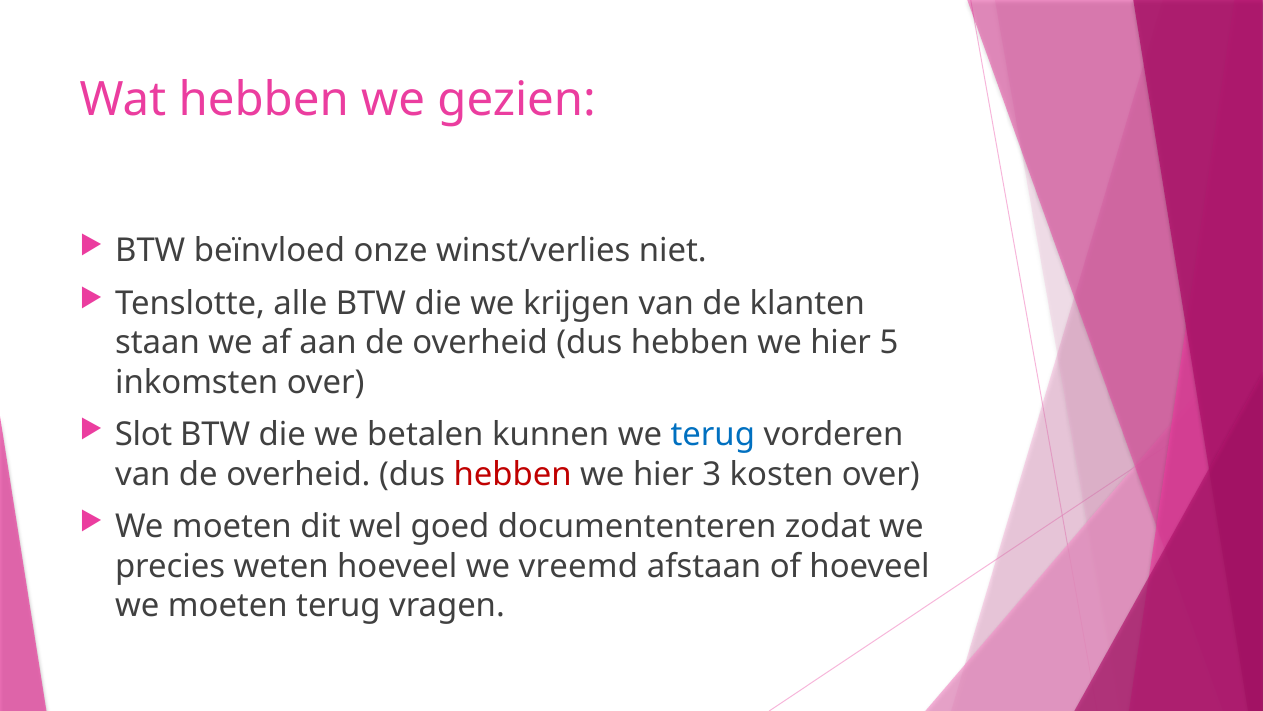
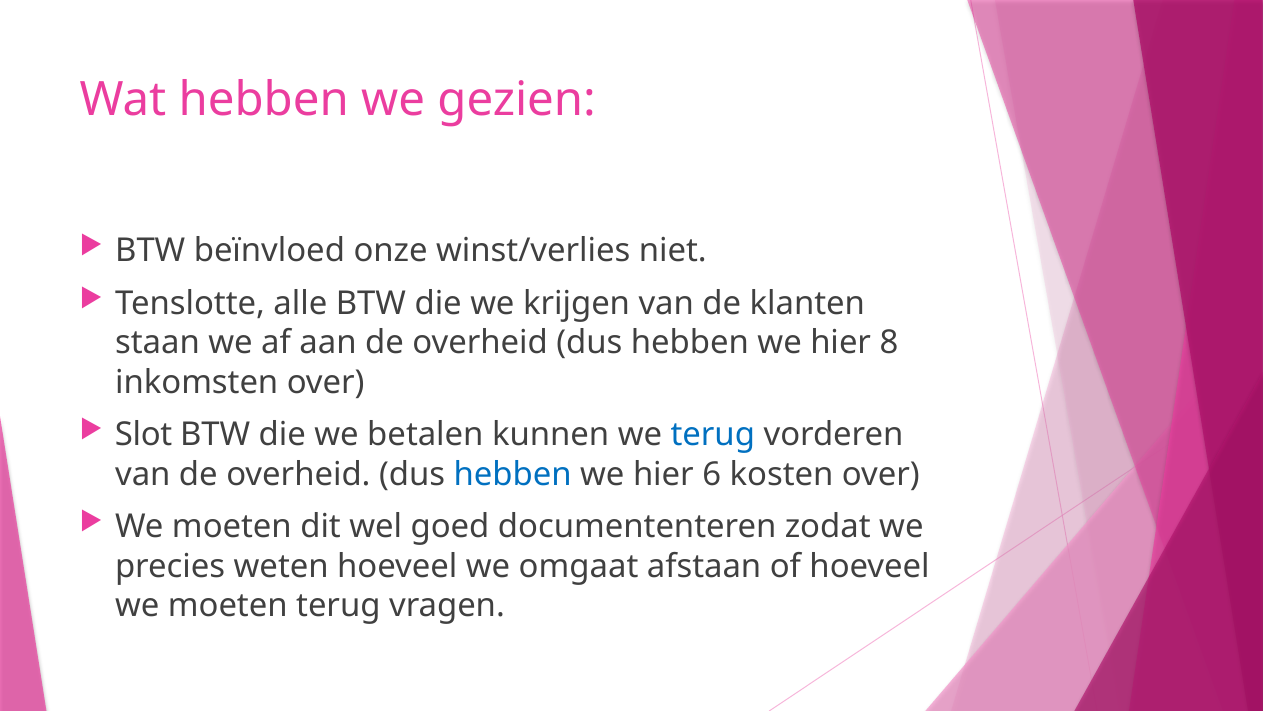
5: 5 -> 8 (889, 343)
hebben colour: red -> blue (513, 474)
3: 3 -> 6 (712, 474)
vreemd: vreemd -> omgaat (579, 566)
